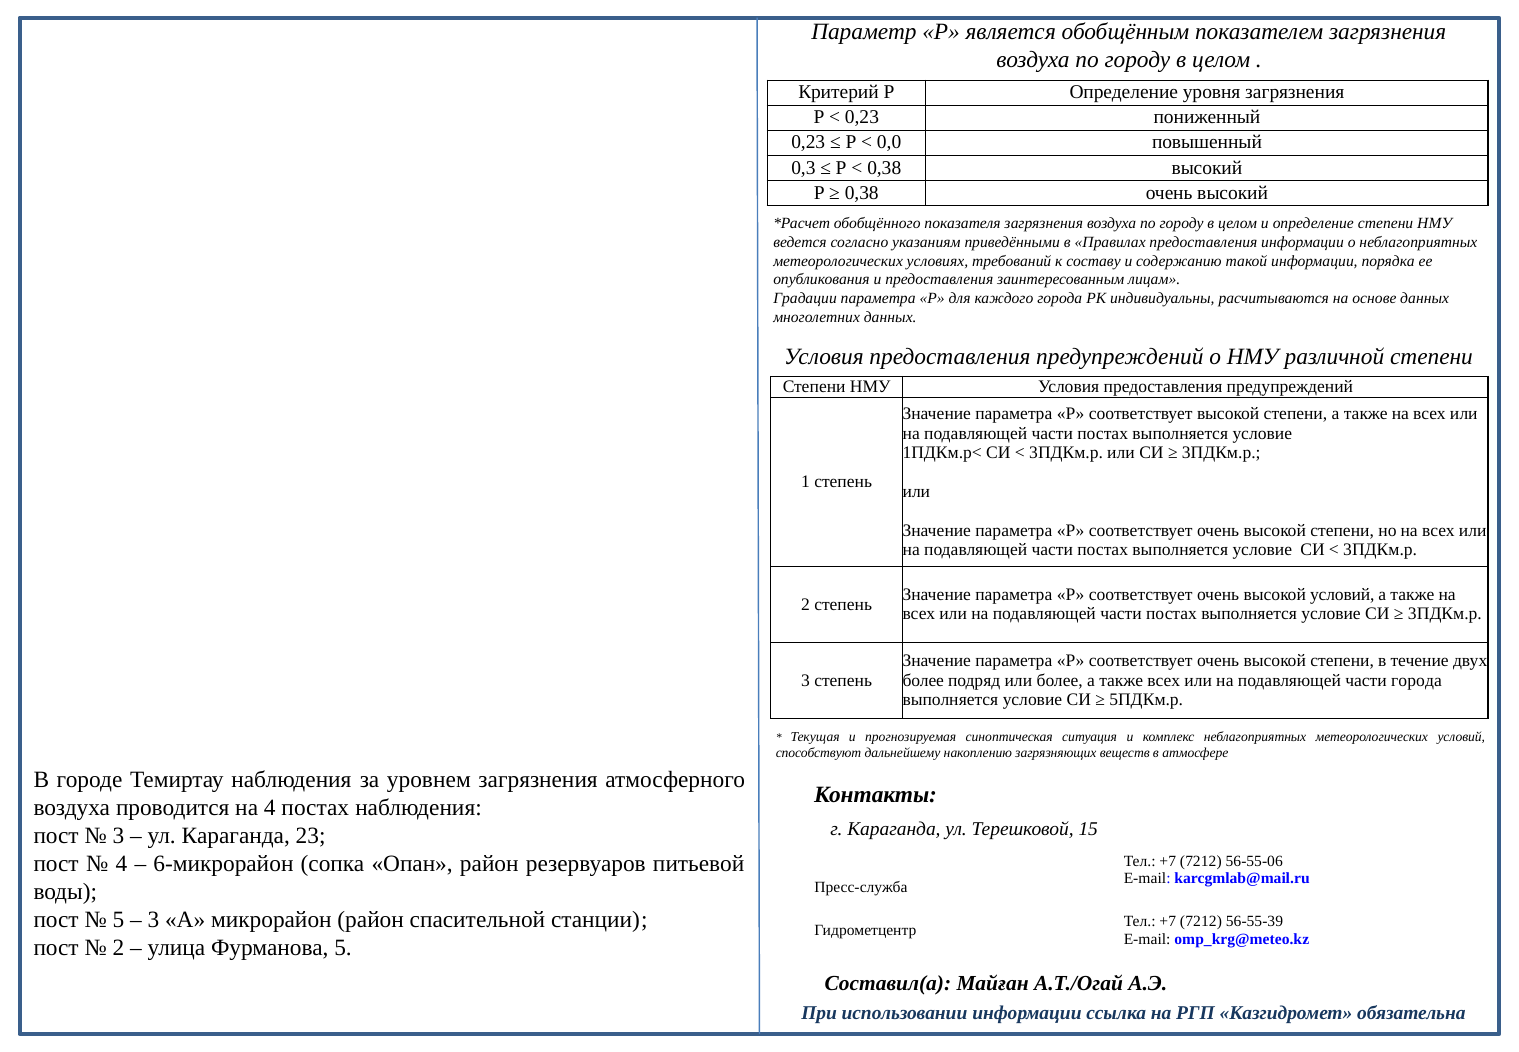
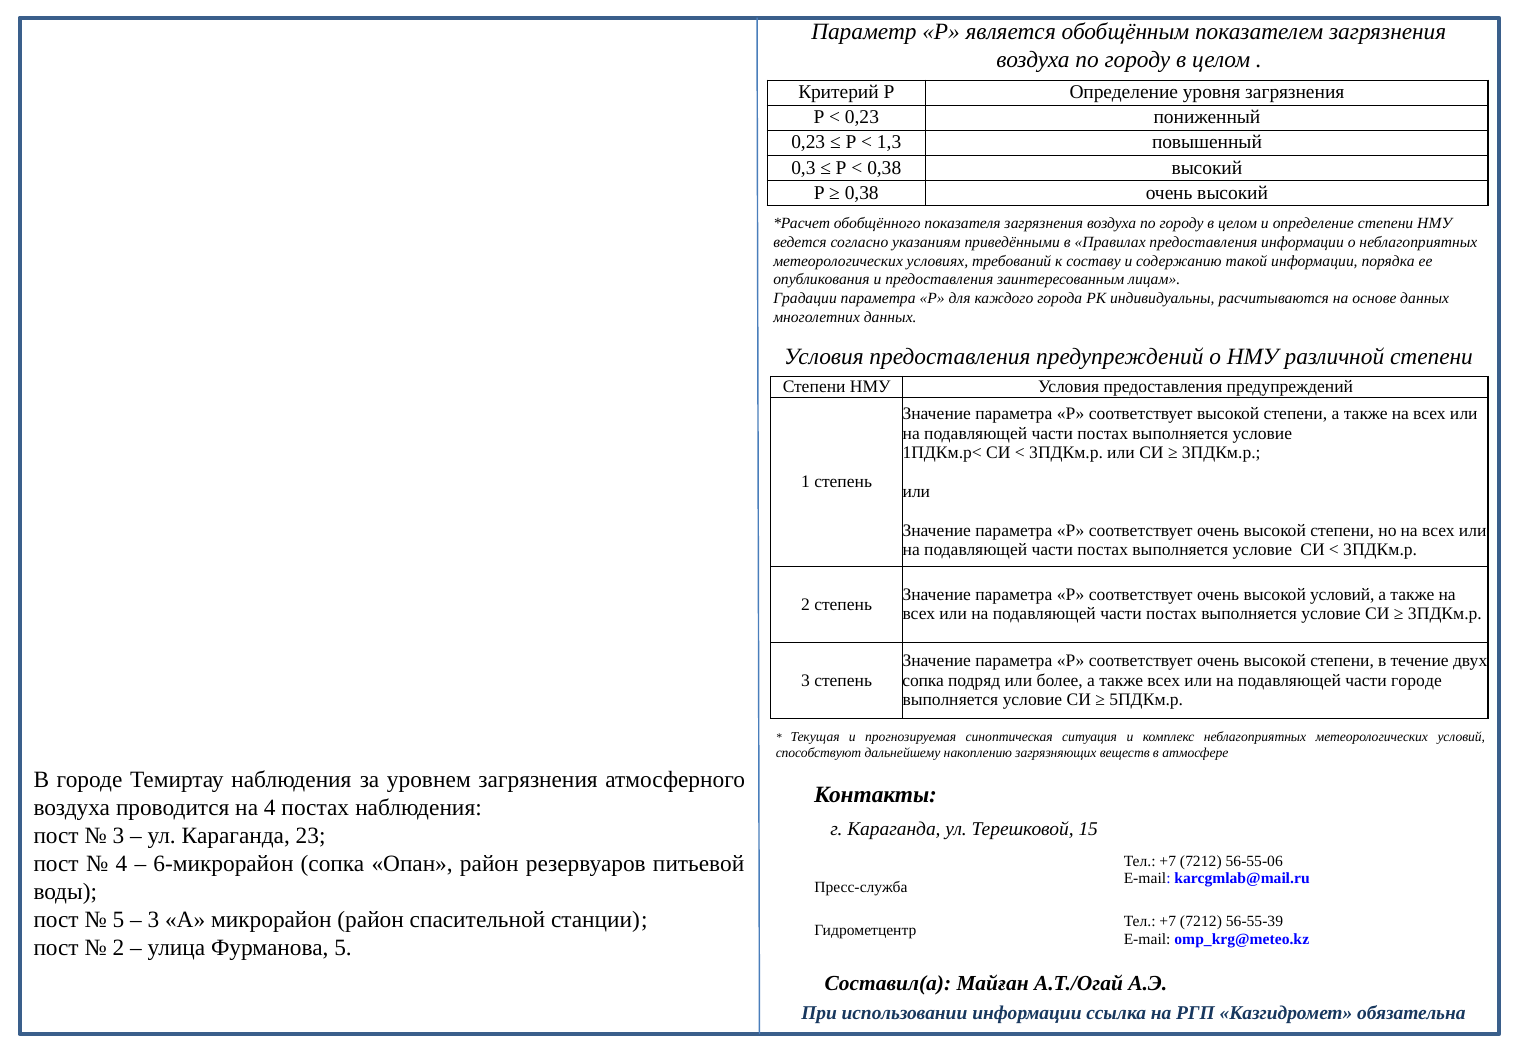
0,0: 0,0 -> 1,3 (889, 143)
более: более -> сопка (923, 680)
части города: города -> городе (1416, 680)
